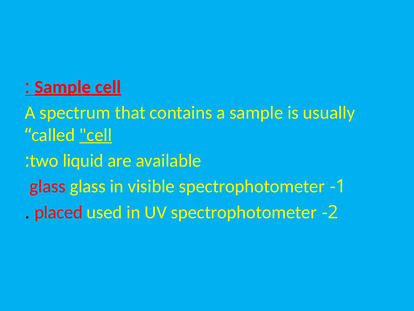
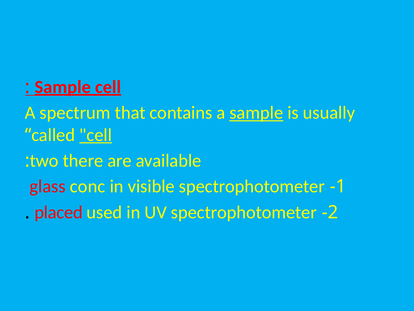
sample underline: none -> present (256, 113)
liquid: liquid -> there (83, 160)
glass glass: glass -> conc (88, 186)
